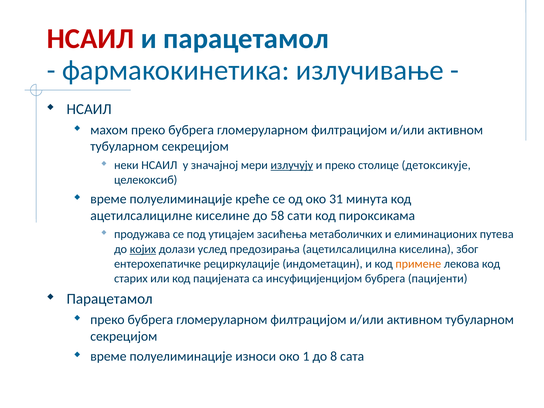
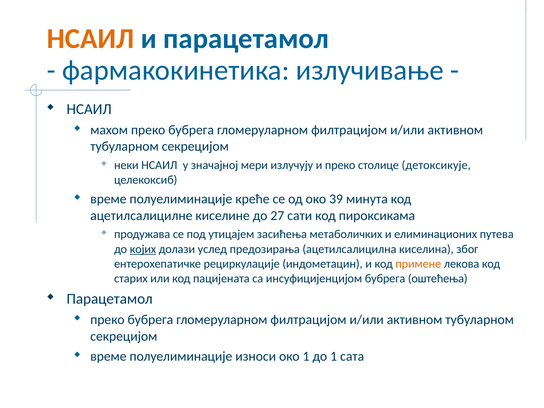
НСАИЛ colour: red -> orange (91, 39)
излучују underline: present -> none (292, 165)
31: 31 -> 39 (336, 199)
58: 58 -> 27 (277, 216)
пацијенти: пацијенти -> оштећења (438, 279)
до 8: 8 -> 1 (334, 356)
